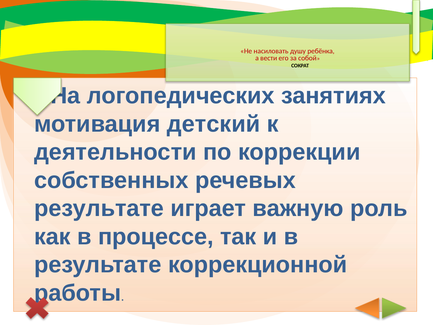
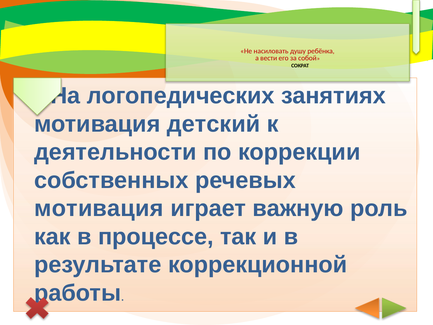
результате: результате -> мотивация (99, 208)
